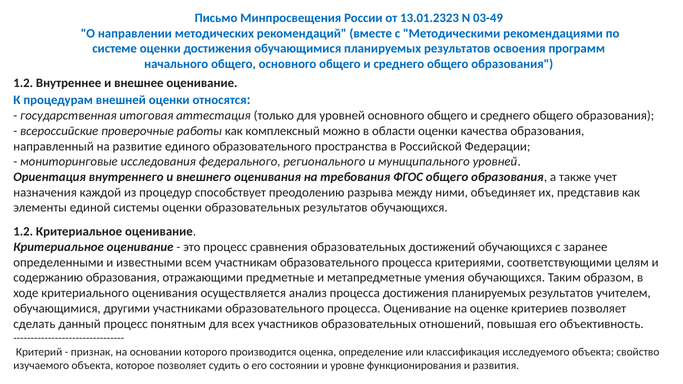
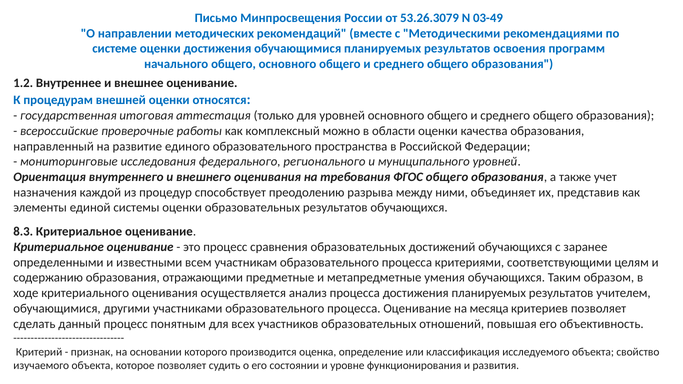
13.01.2323: 13.01.2323 -> 53.26.3079 (430, 18)
1.2: 1.2 -> 8.3 (23, 232)
оценке: оценке -> месяца (489, 309)
